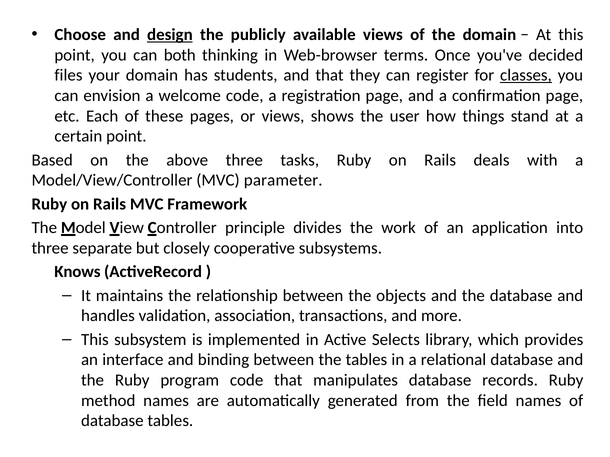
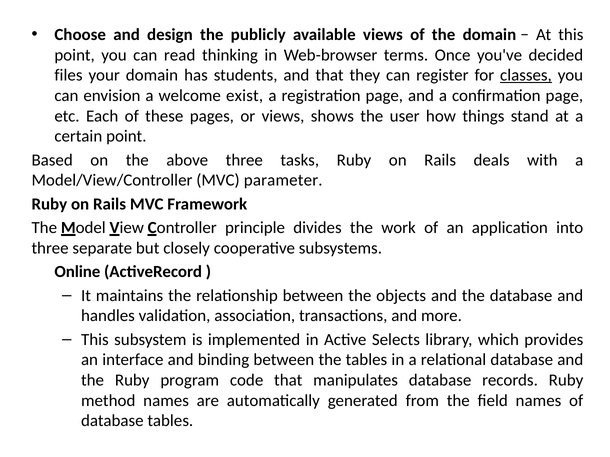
design underline: present -> none (170, 35)
both: both -> read (180, 55)
welcome code: code -> exist (245, 96)
Knows: Knows -> Online (77, 272)
